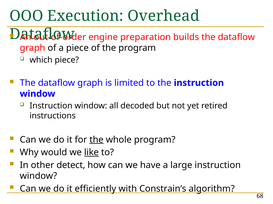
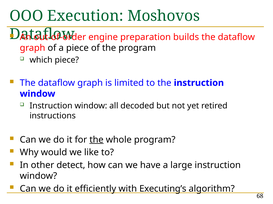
Overhead: Overhead -> Moshovos (164, 16)
like underline: present -> none (91, 153)
Constrain’s: Constrain’s -> Executing’s (163, 189)
